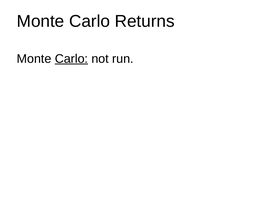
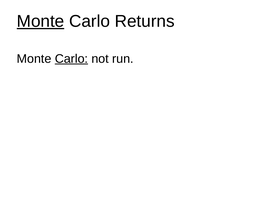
Monte underline: none -> present (41, 21)
